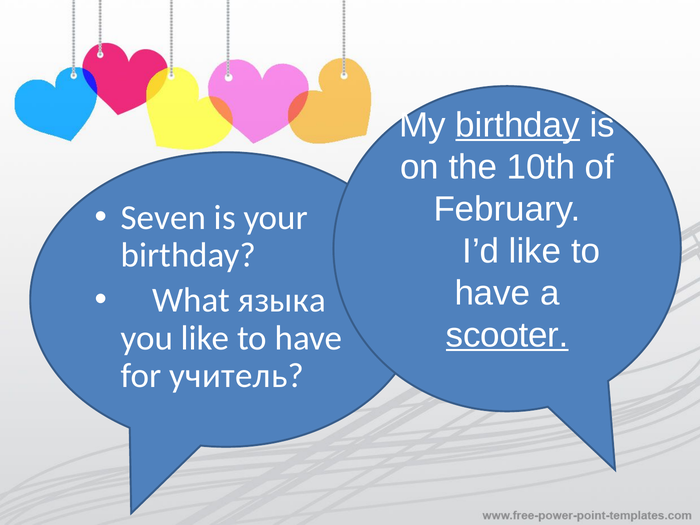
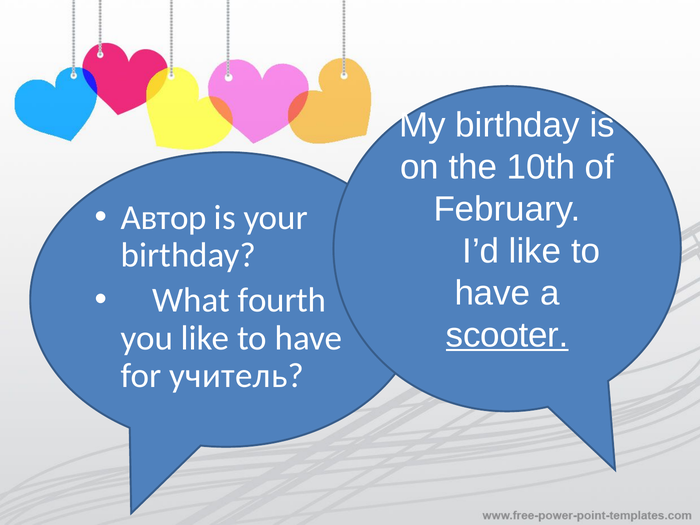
birthday underline: present -> none (518, 125)
Seven: Seven -> Автор (164, 218)
языка: языка -> fourth (282, 300)
